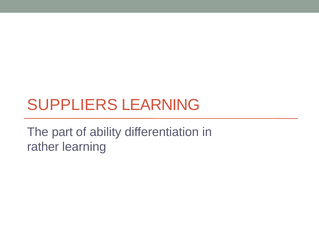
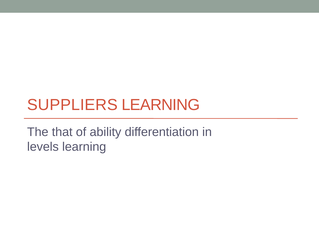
part: part -> that (62, 132)
rather: rather -> levels (43, 147)
